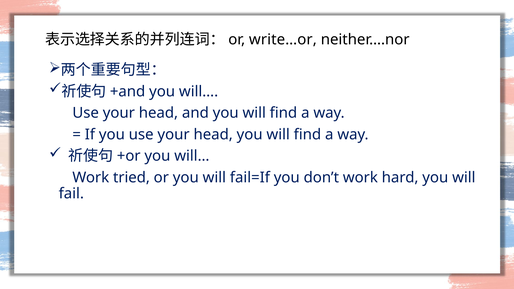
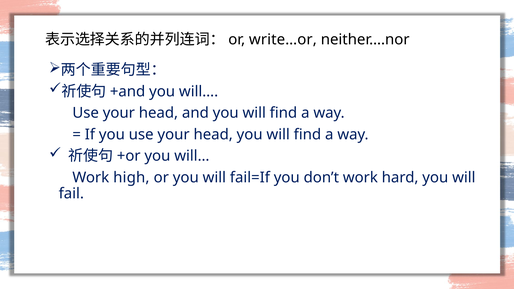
tried: tried -> high (131, 178)
